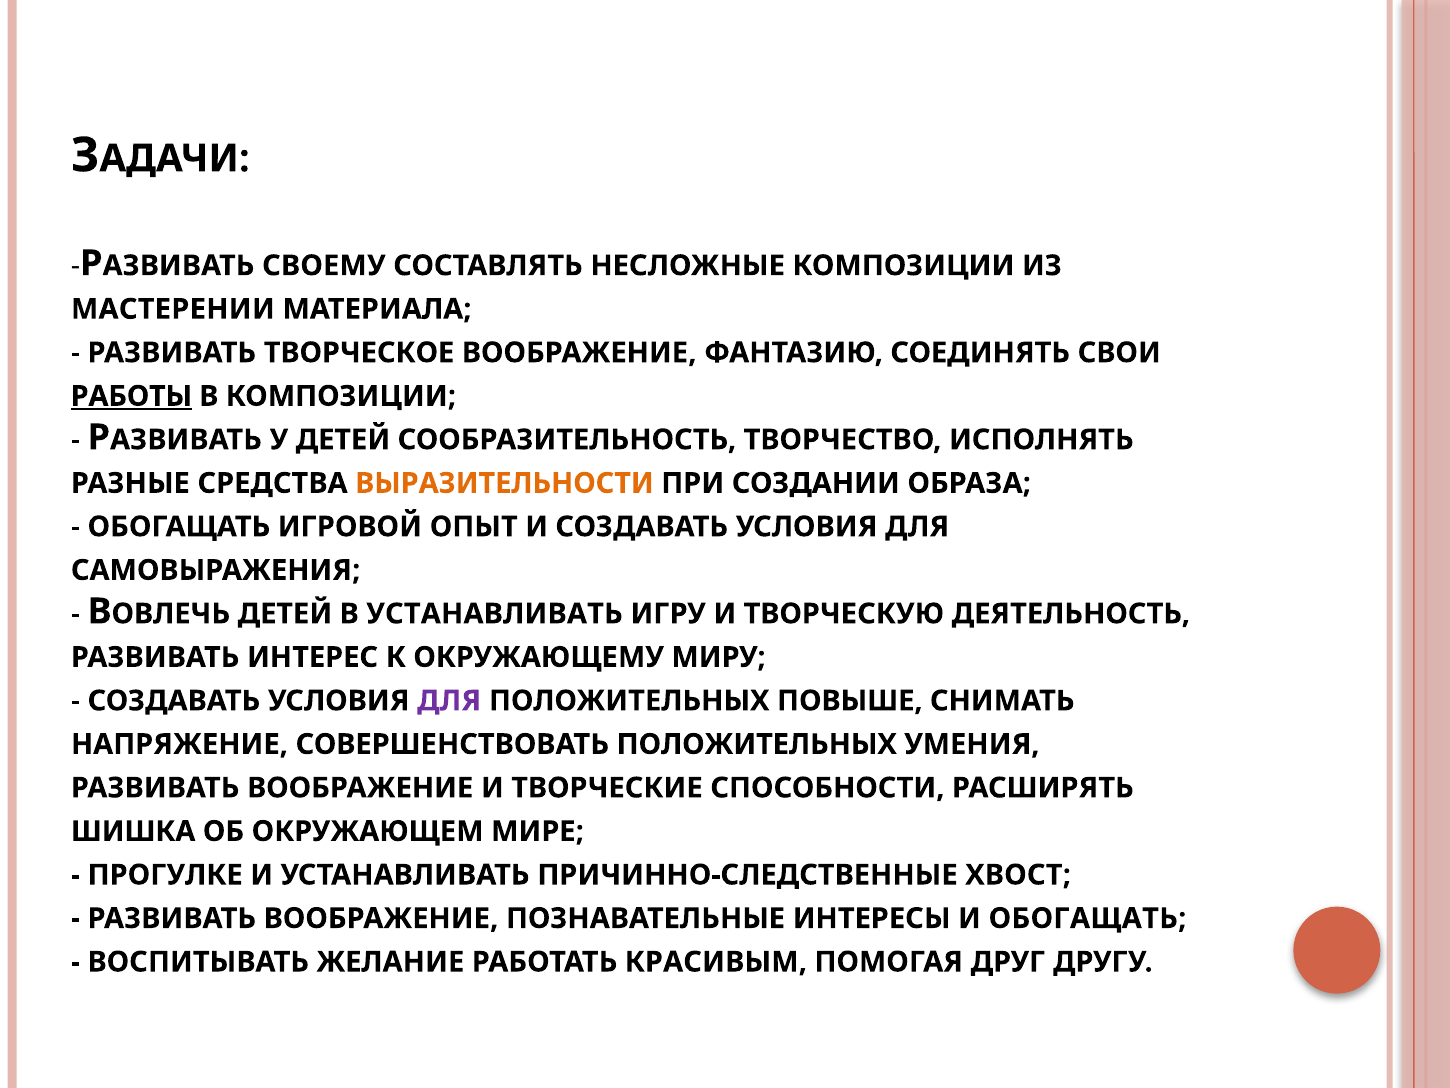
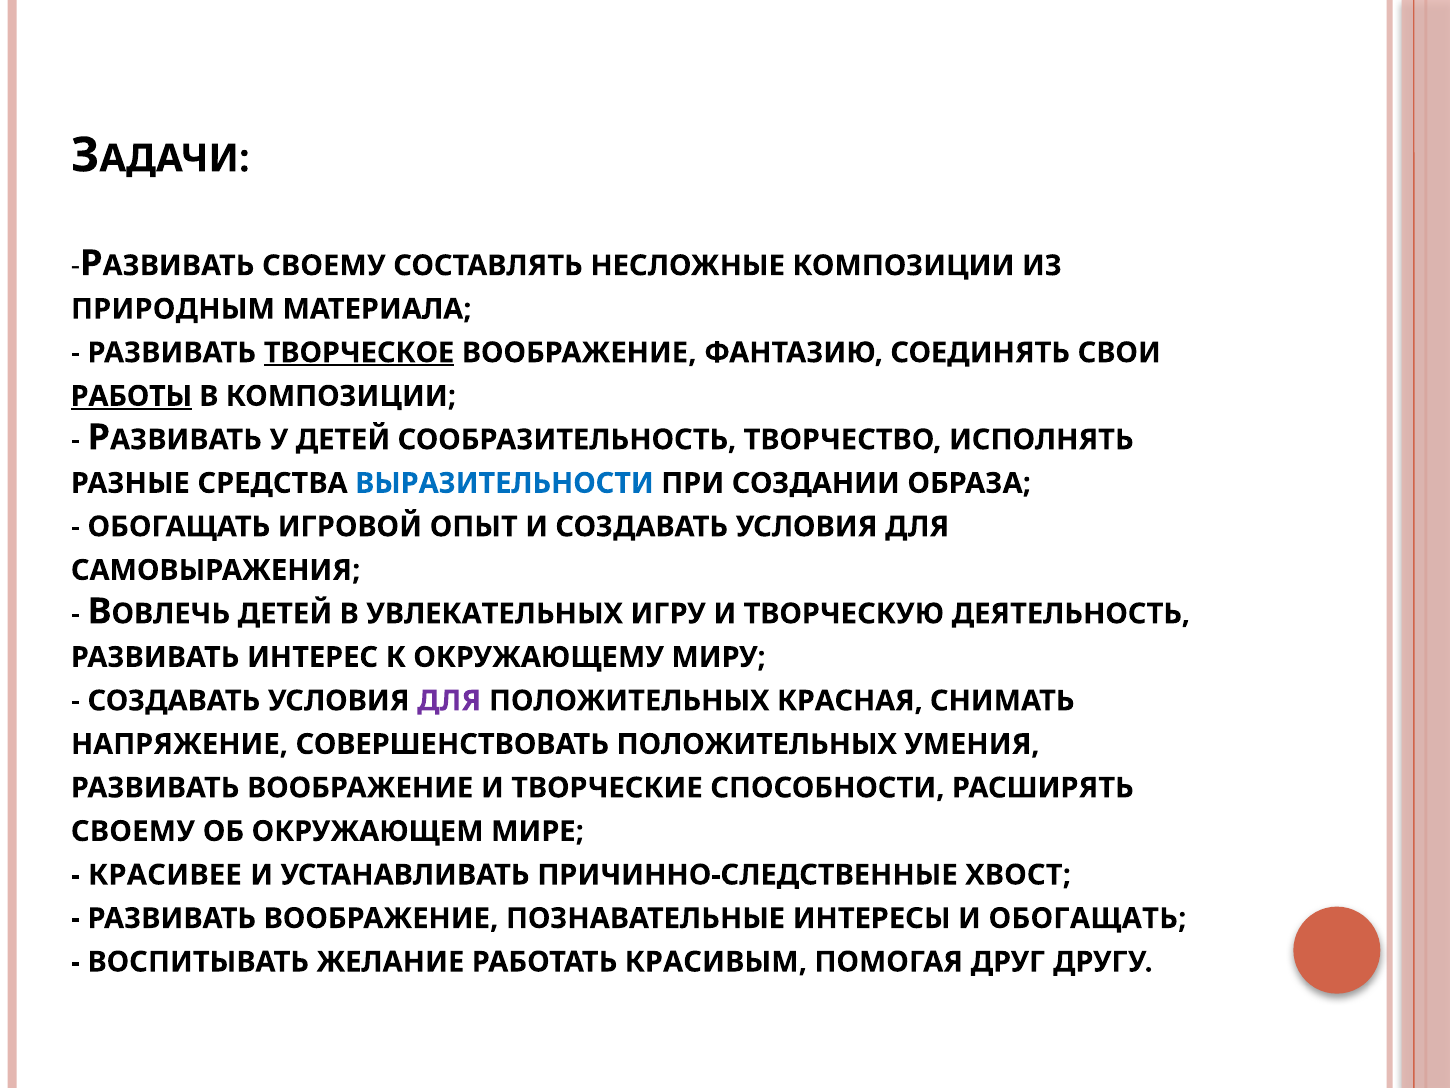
МАСТЕРЕНИИ: МАСТЕРЕНИИ -> ПРИРОДНЫМ (173, 309)
ТВОРЧЕСКОЕ underline: none -> present (359, 353)
ВЫРАЗИТЕЛЬНОСТИ colour: orange -> blue (504, 483)
В УСТАНАВЛИВАТЬ: УСТАНАВЛИВАТЬ -> УВЛЕКАТЕЛЬНЫХ (495, 614)
ПОВЫШЕ: ПОВЫШЕ -> КРАСНАЯ (850, 701)
ШИШКА: ШИШКА -> СВОЕМУ (133, 831)
ПРОГУЛКЕ: ПРОГУЛКЕ -> КРАСИВЕЕ (165, 875)
